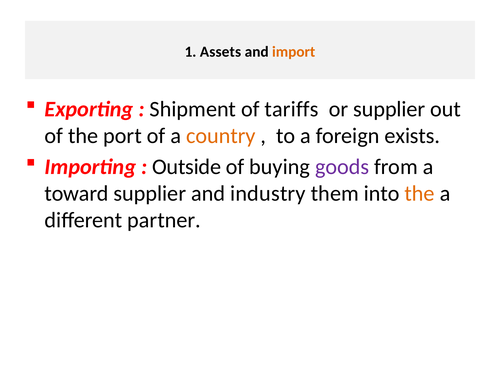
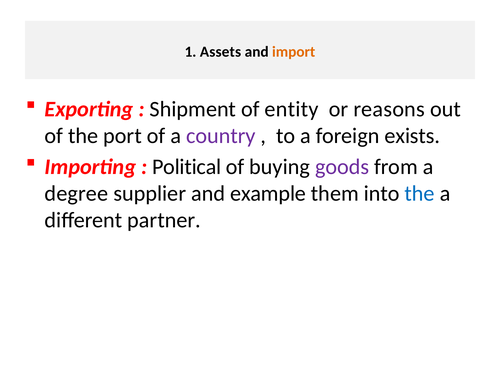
tariffs: tariffs -> entity (292, 109)
or supplier: supplier -> reasons (389, 109)
country colour: orange -> purple (221, 136)
Outside: Outside -> Political (187, 167)
toward: toward -> degree (76, 194)
industry: industry -> example (268, 194)
the colour: orange -> blue (420, 194)
